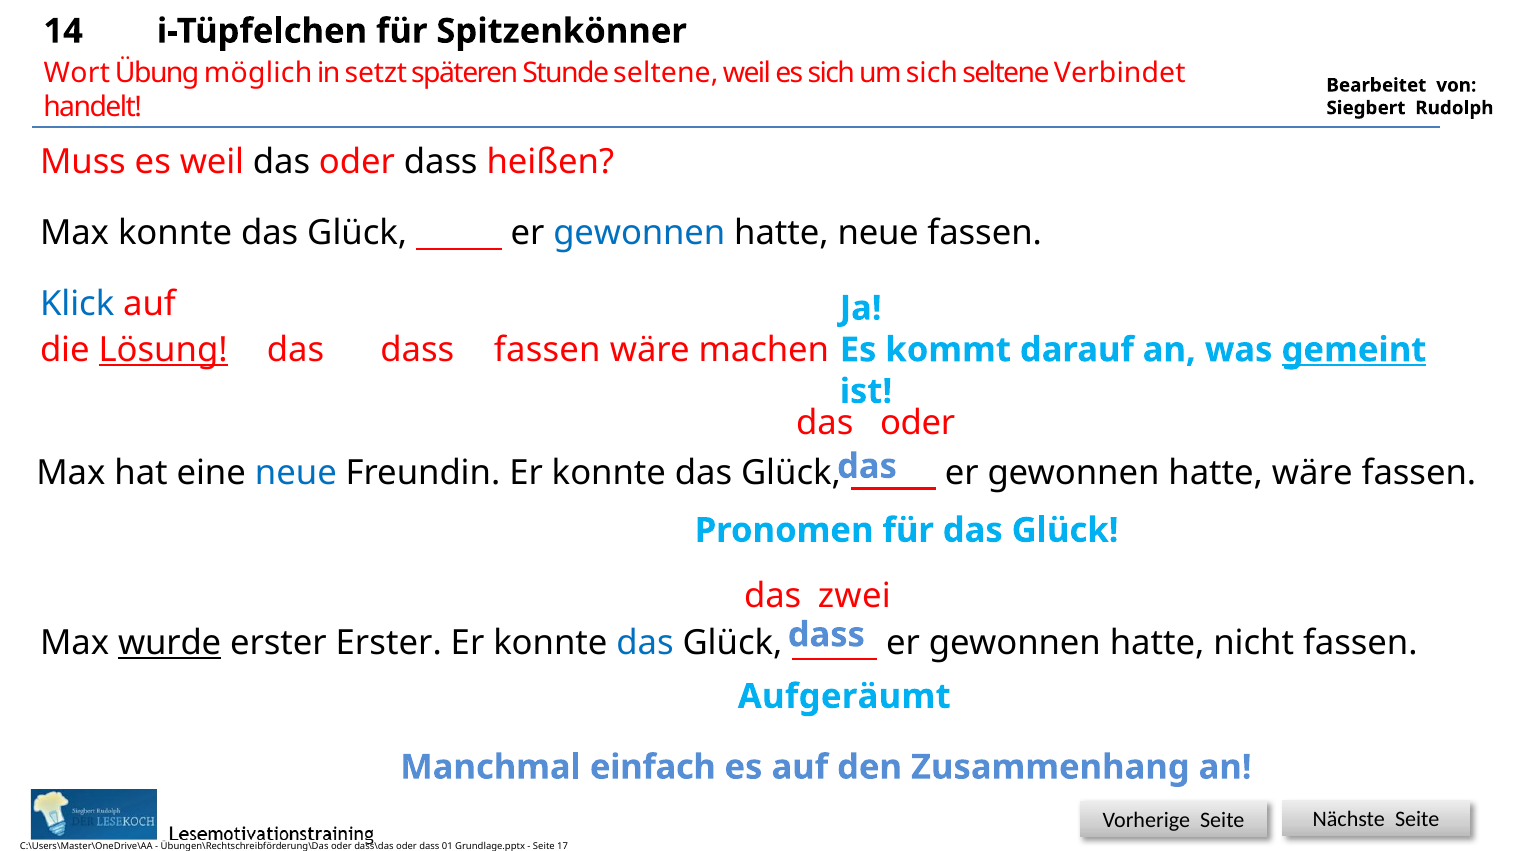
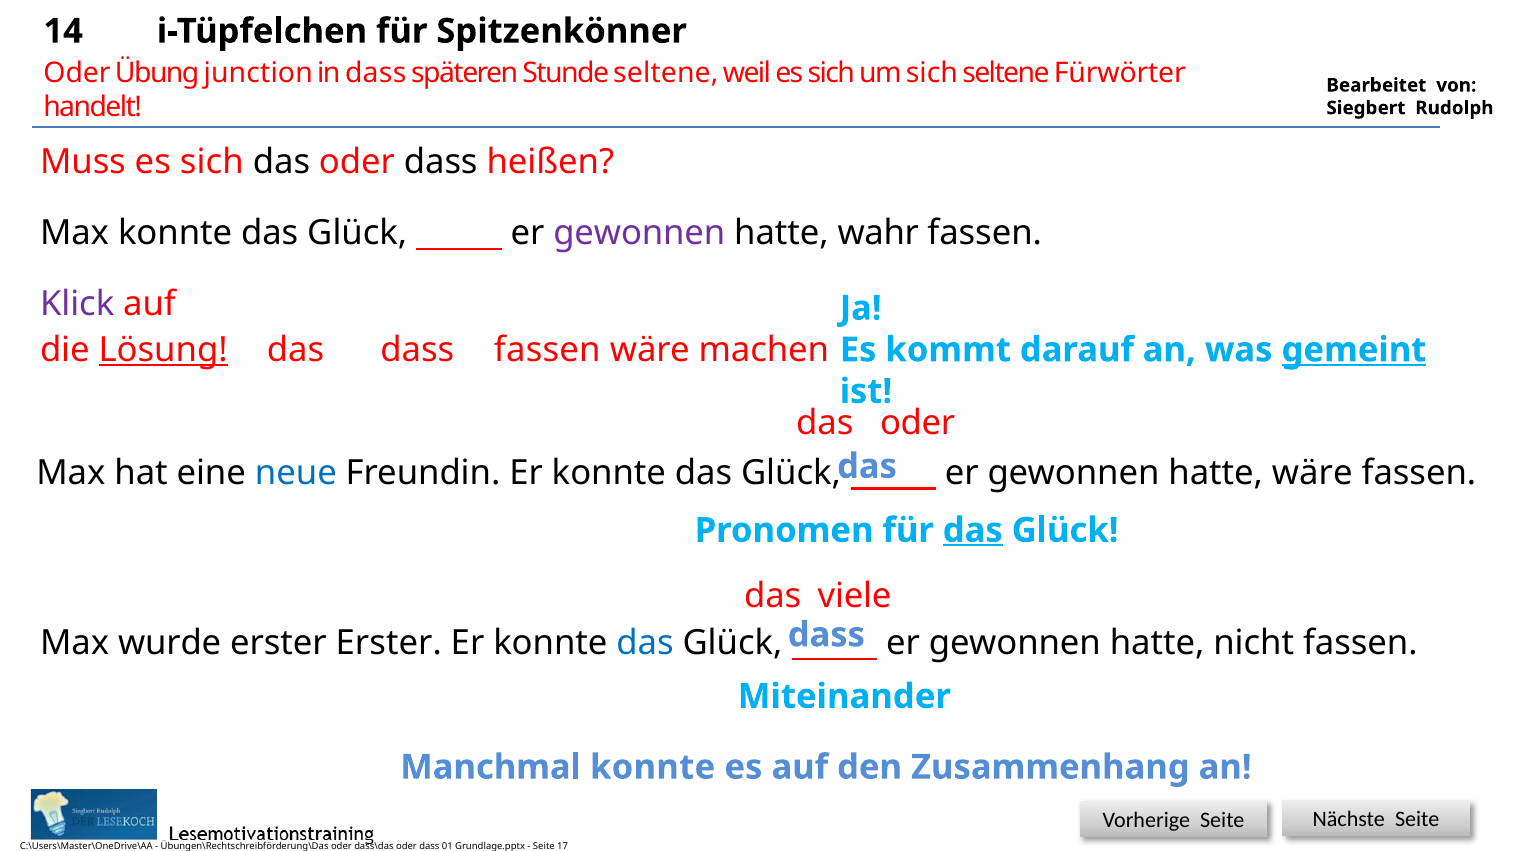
Wort: Wort -> Oder (77, 73)
möglich: möglich -> junction (258, 73)
in setzt: setzt -> dass (376, 73)
Verbindet: Verbindet -> Fürwörter (1120, 73)
Muss es weil: weil -> sich (212, 162)
gewonnen colour: blue -> purple (639, 233)
hatte neue: neue -> wahr (878, 233)
Klick colour: blue -> purple (77, 304)
das underline: none -> present (973, 530)
zwei: zwei -> viele (855, 596)
wurde underline: present -> none (170, 643)
Aufgeräumt: Aufgeräumt -> Miteinander (844, 697)
Manchmal einfach: einfach -> konnte (653, 767)
